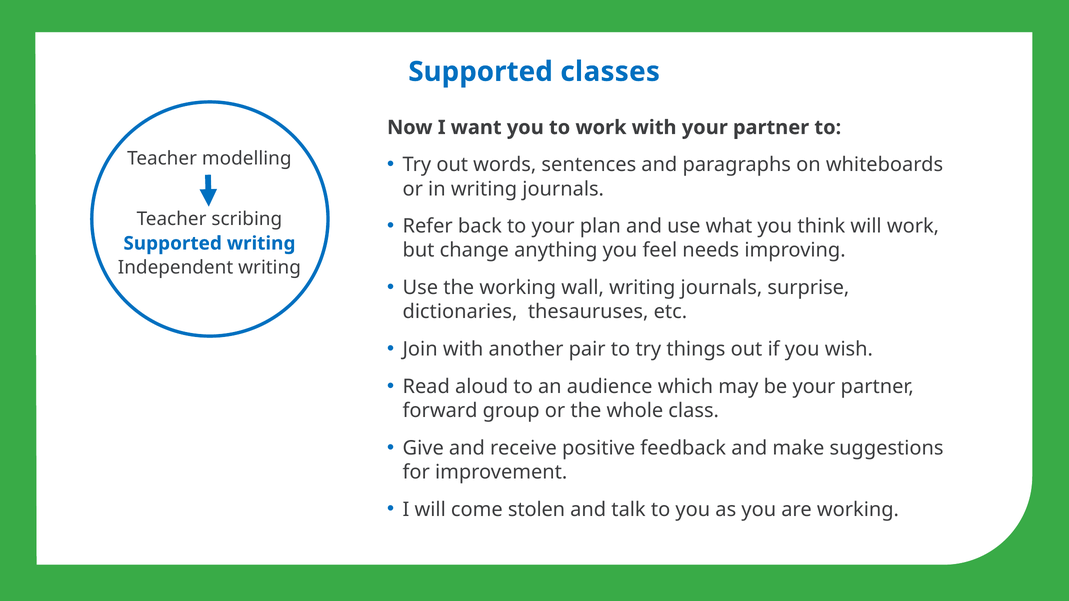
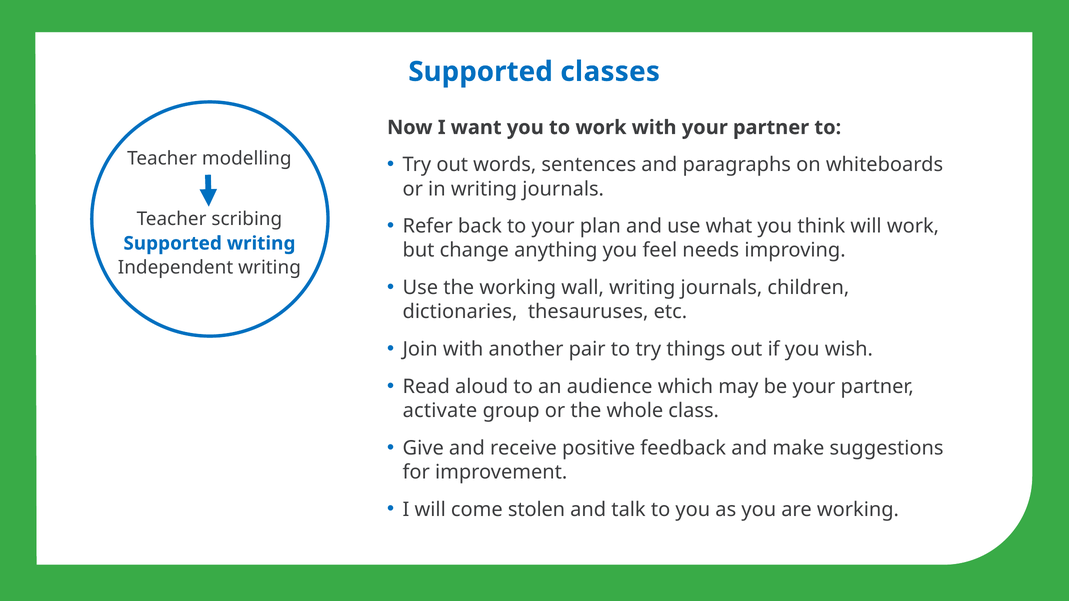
surprise: surprise -> children (808, 288)
forward: forward -> activate (440, 411)
